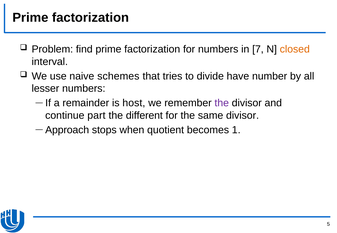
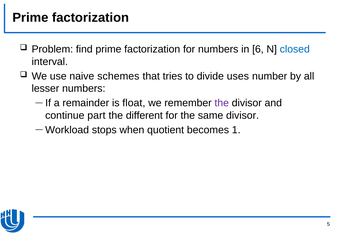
7: 7 -> 6 (258, 49)
closed colour: orange -> blue (295, 49)
have: have -> uses (238, 76)
host: host -> float (134, 103)
Approach: Approach -> Workload (67, 130)
